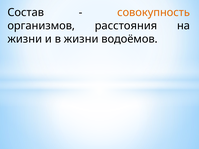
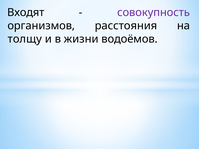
Состав: Состав -> Входят (26, 12)
совокупность colour: orange -> purple (154, 12)
жизни: жизни -> толщу (25, 39)
